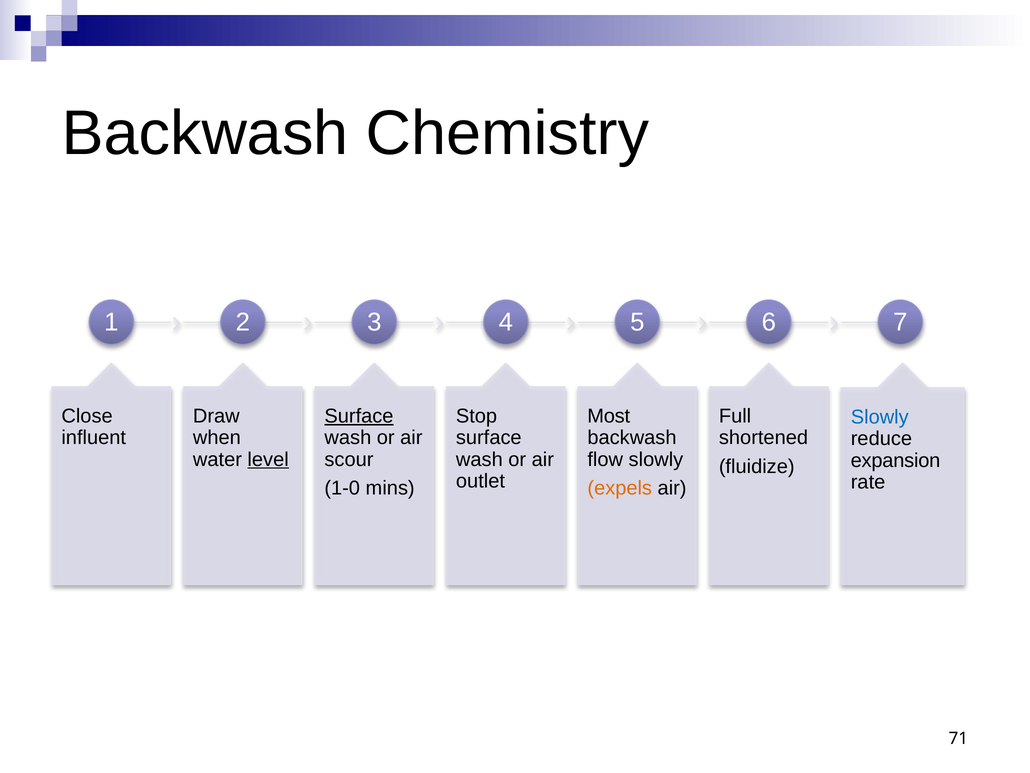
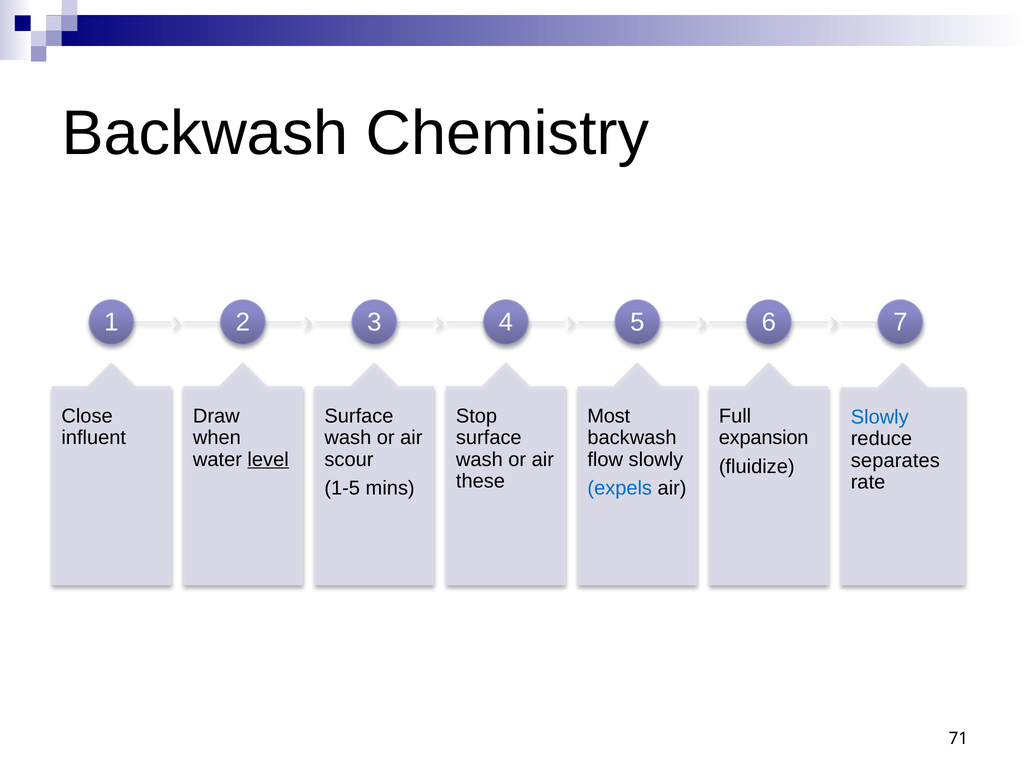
Surface underline: present -> none (359, 416)
shortened: shortened -> expansion (764, 438)
expansion: expansion -> separates (895, 460)
outlet: outlet -> these (480, 481)
1-0: 1-0 -> 1-5 (342, 488)
expels colour: orange -> blue (620, 488)
